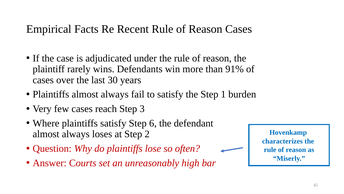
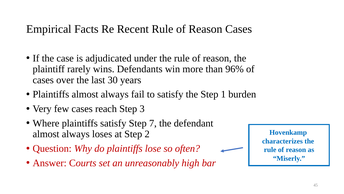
91%: 91% -> 96% (235, 69)
6: 6 -> 7 (153, 123)
